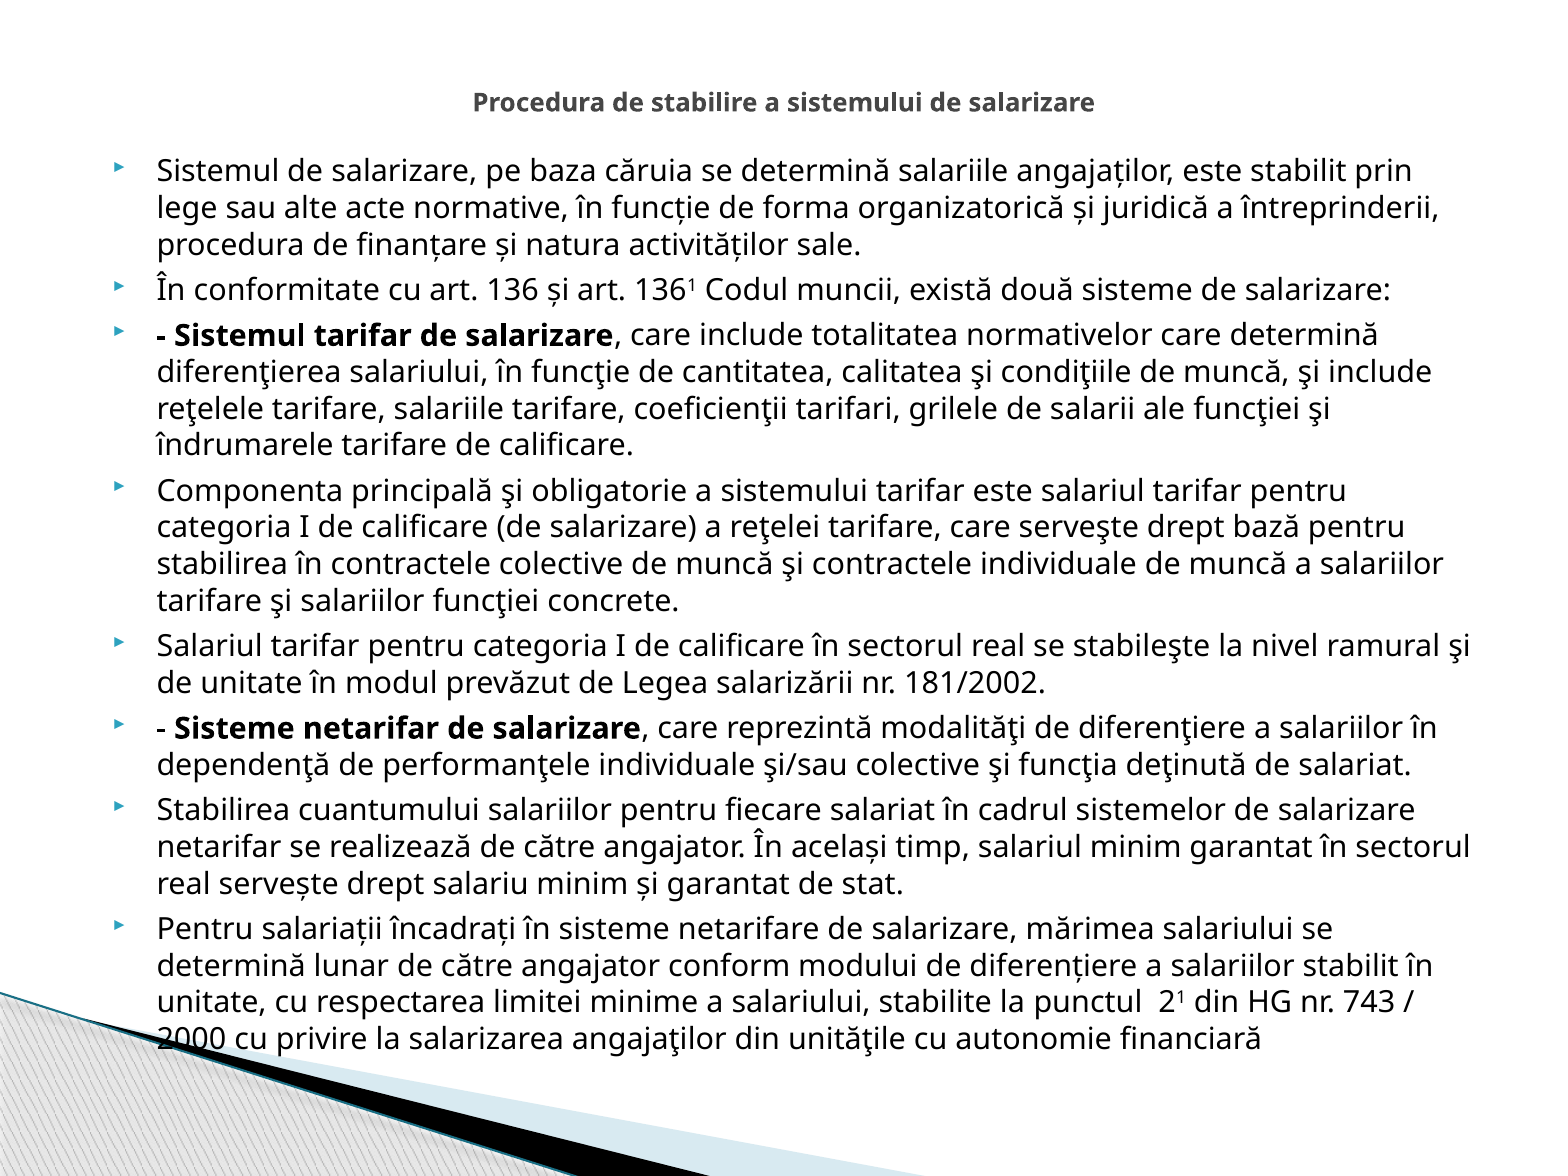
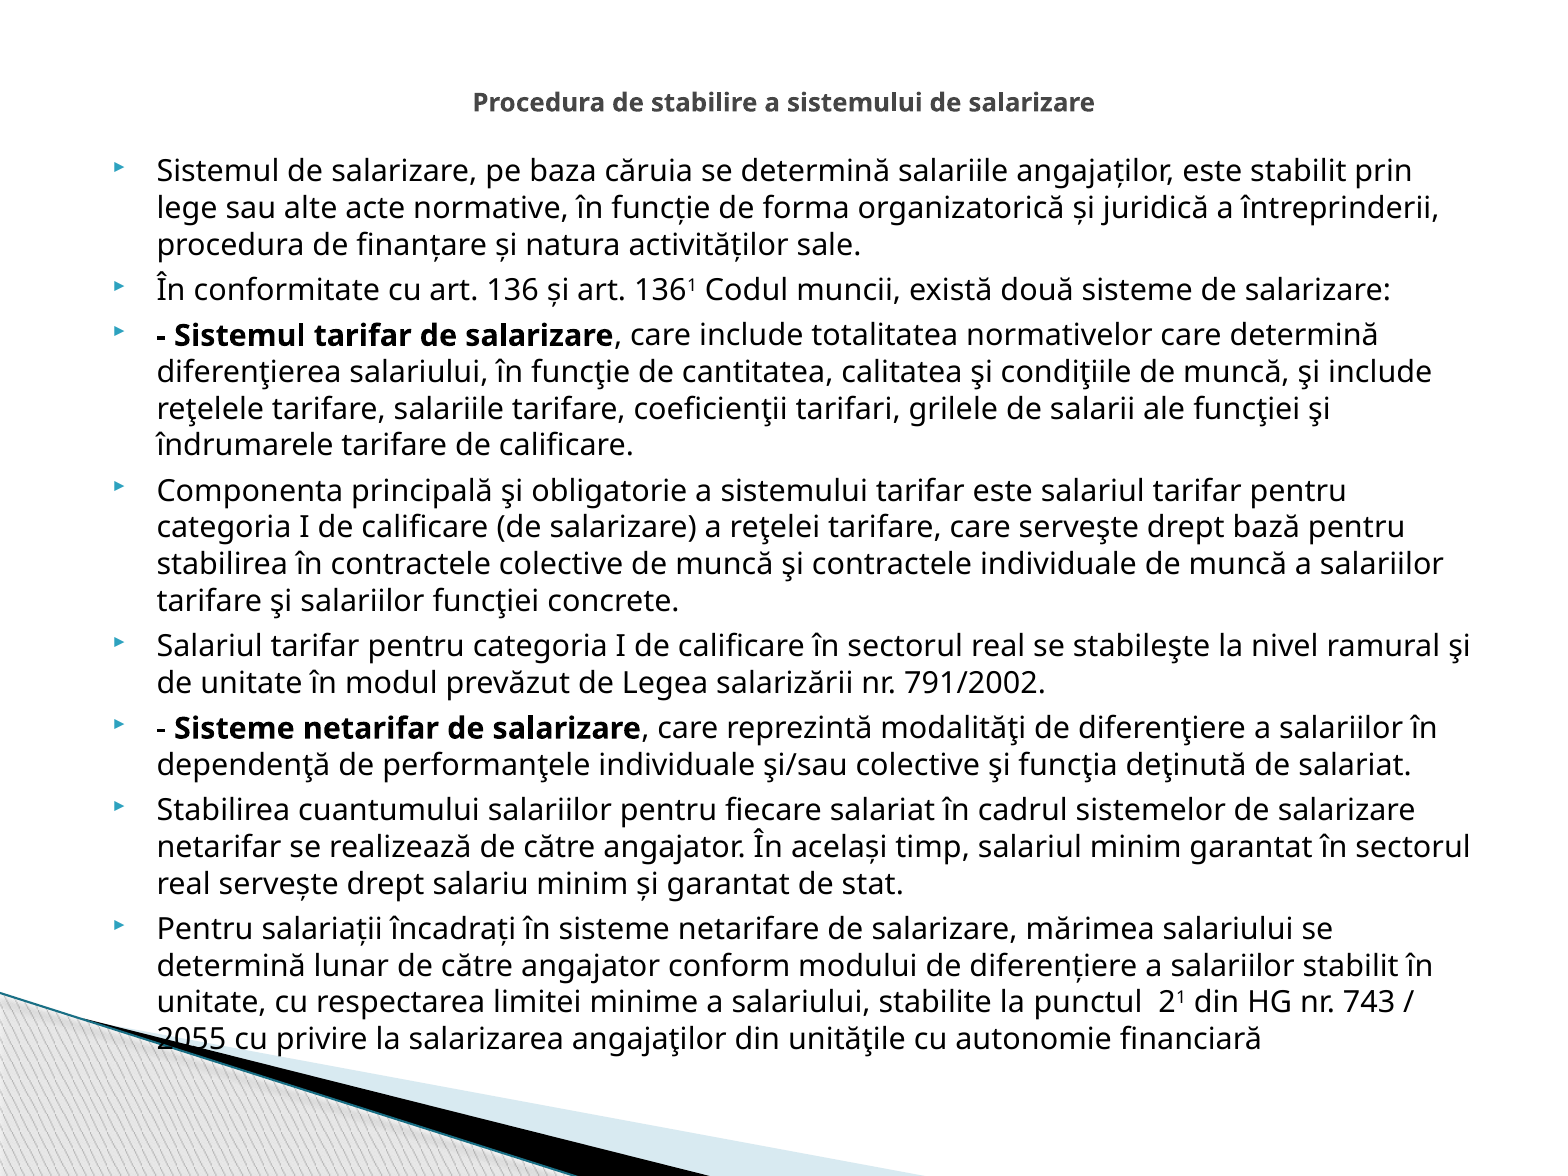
181/2002: 181/2002 -> 791/2002 (975, 683)
2000: 2000 -> 2055 (191, 1039)
